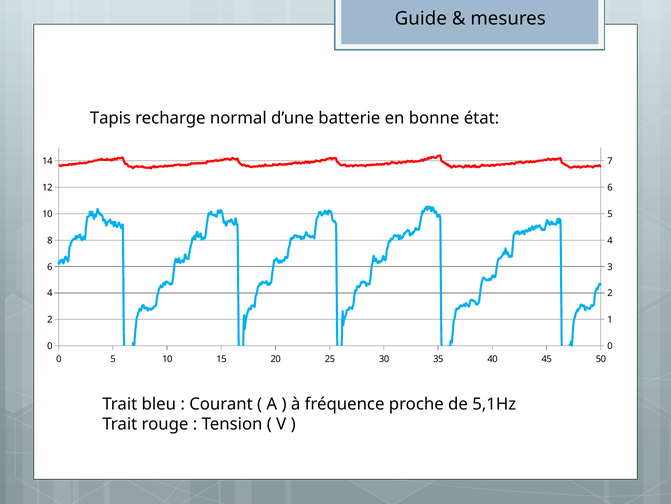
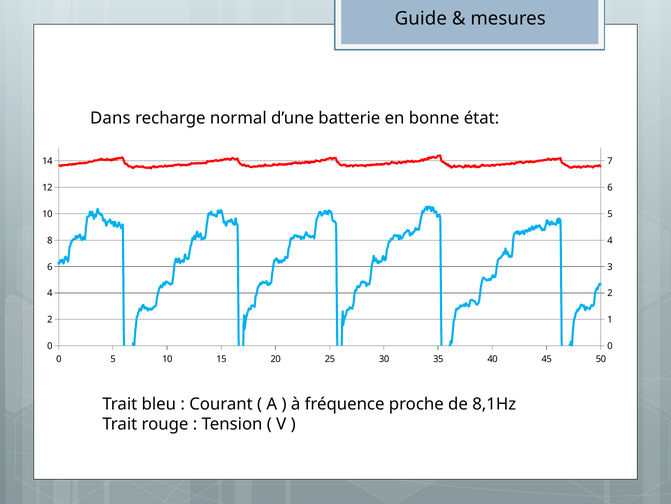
Tapis: Tapis -> Dans (110, 118)
5,1Hz: 5,1Hz -> 8,1Hz (494, 404)
